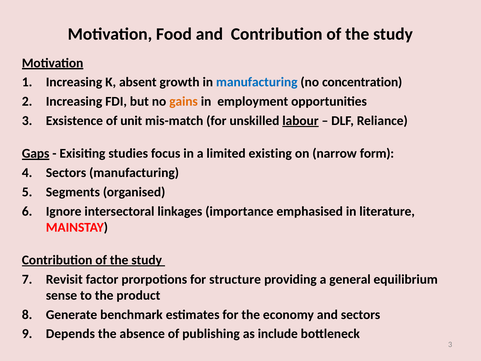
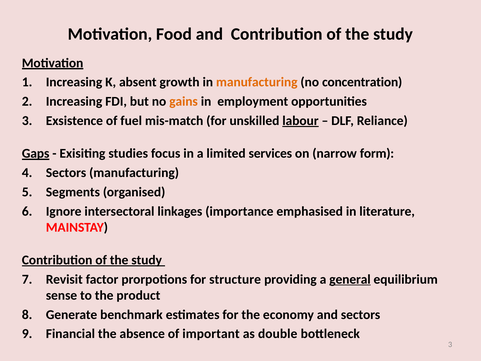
manufacturing colour: blue -> orange (257, 82)
unit: unit -> fuel (131, 121)
existing: existing -> services (270, 153)
general underline: none -> present (350, 279)
Depends: Depends -> Financial (70, 334)
publishing: publishing -> important (211, 334)
include: include -> double (278, 334)
